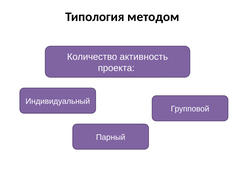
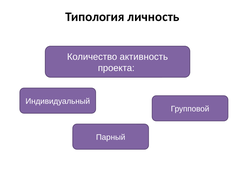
методом: методом -> личность (153, 17)
